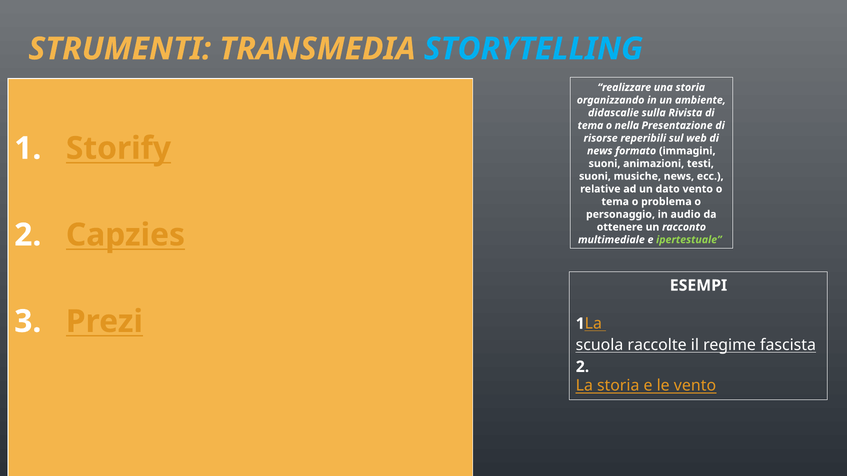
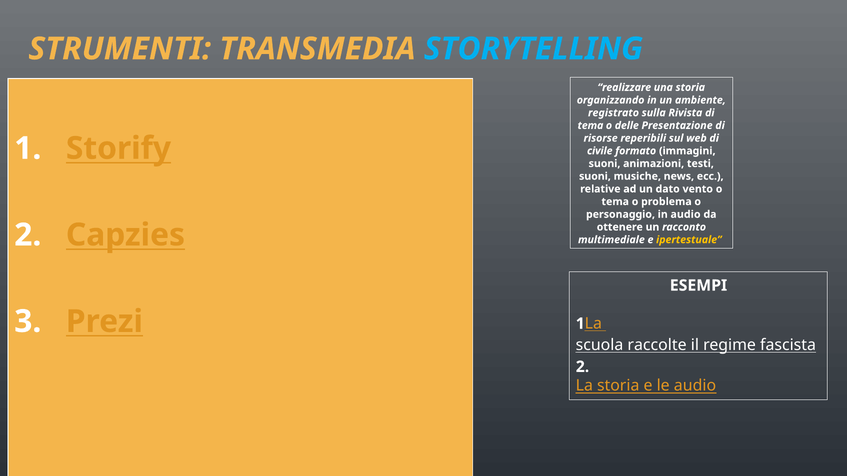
didascalie: didascalie -> registrato (613, 113)
nella: nella -> delle (627, 126)
news: news -> civile (600, 151)
ipertestuale colour: light green -> yellow (689, 240)
le vento: vento -> audio (695, 386)
